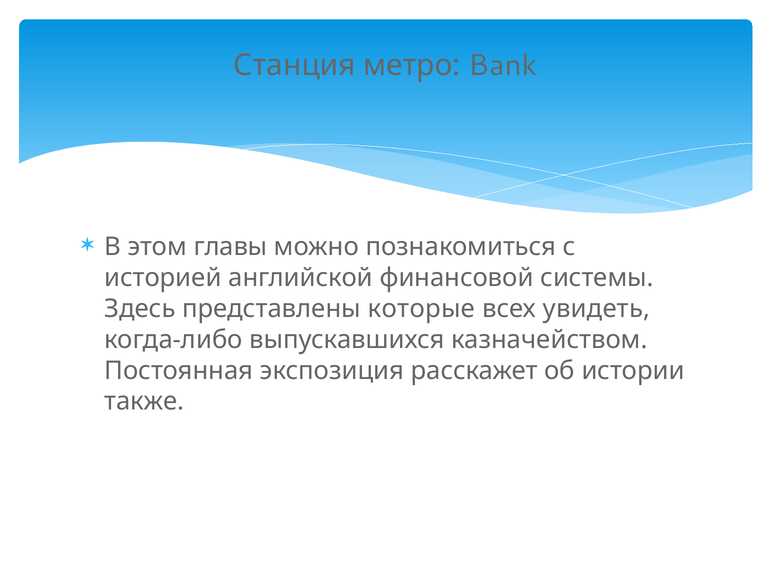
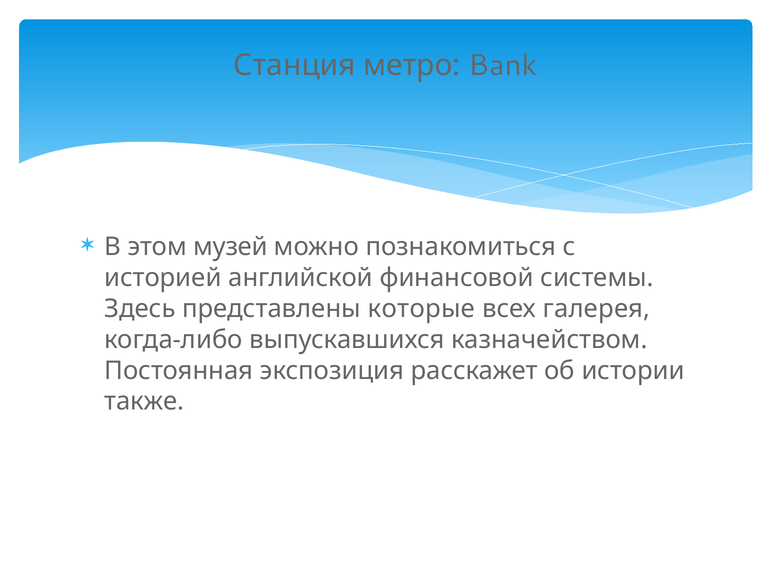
главы: главы -> музей (230, 247)
увидеть: увидеть -> галерея (596, 308)
